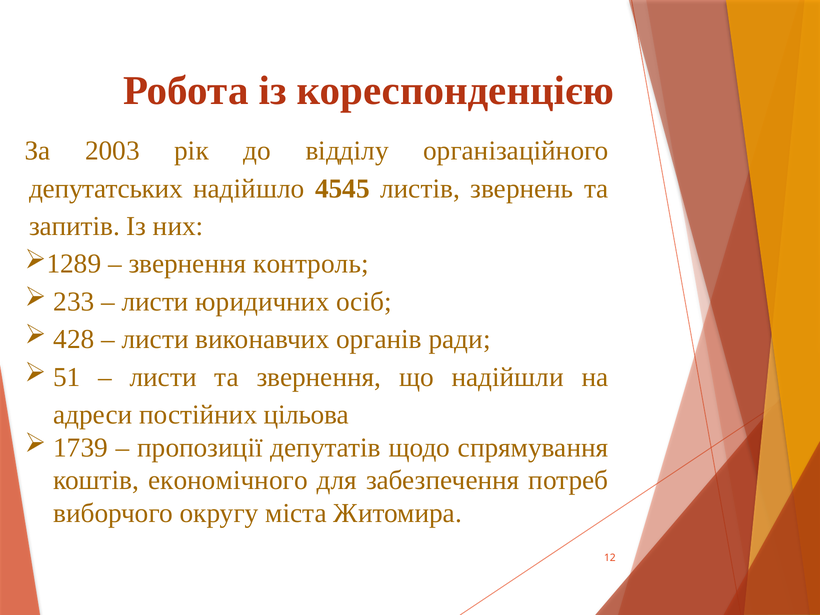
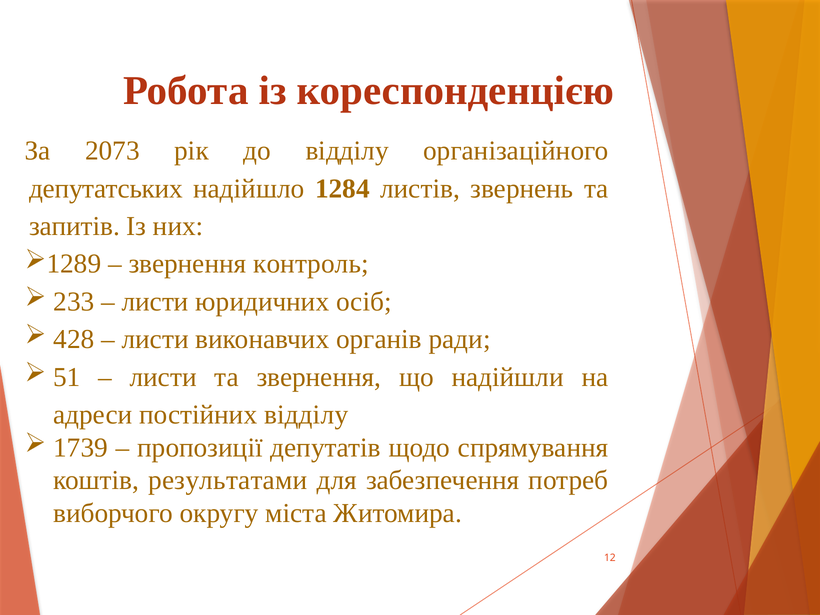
2003: 2003 -> 2073 (112, 151)
4545: 4545 -> 1284 (342, 189)
постійних цільова: цільова -> відділу (306, 415)
економічного: економічного -> результатами (228, 480)
